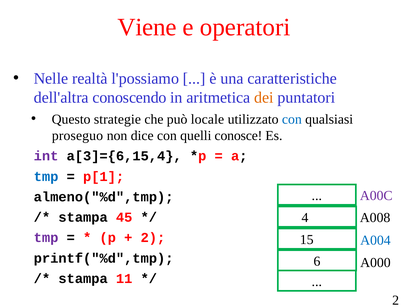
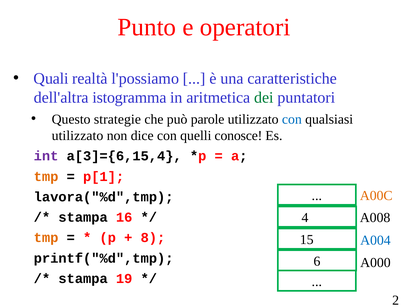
Viene: Viene -> Punto (147, 27)
Nelle: Nelle -> Quali (51, 78)
conoscendo: conoscendo -> istogramma (130, 98)
dei colour: orange -> green (264, 98)
locale: locale -> parole (208, 119)
proseguo: proseguo -> utilizzato (77, 136)
tmp colour: blue -> orange (46, 177)
A00C colour: purple -> orange (376, 196)
almeno("%d",tmp: almeno("%d",tmp -> lavora("%d",tmp (104, 197)
45: 45 -> 16 (124, 217)
tmp colour: purple -> orange (46, 238)
2: 2 -> 8 (153, 238)
11: 11 -> 19 (124, 279)
